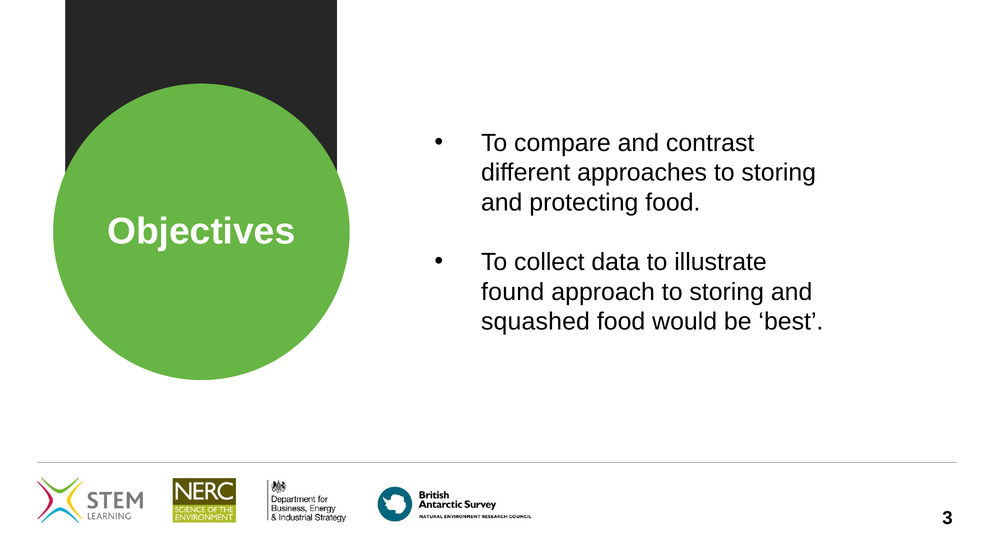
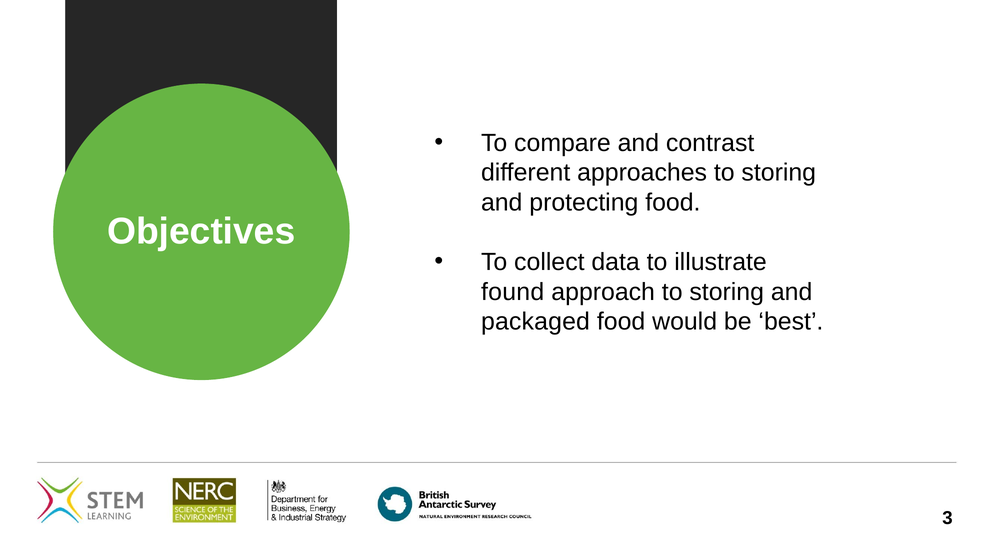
squashed: squashed -> packaged (535, 322)
